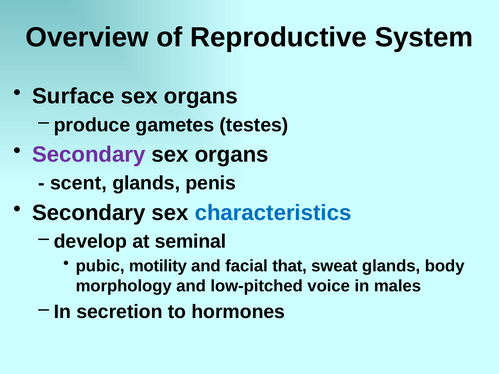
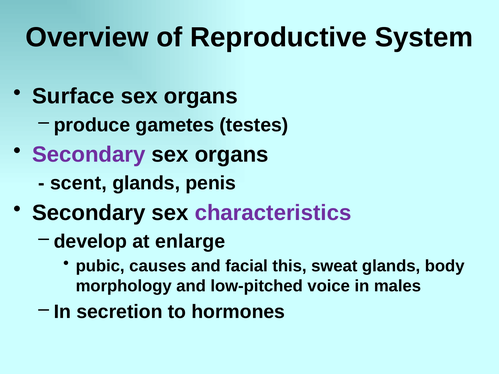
characteristics colour: blue -> purple (273, 213)
seminal: seminal -> enlarge (190, 242)
motility: motility -> causes (158, 266)
that: that -> this (289, 266)
